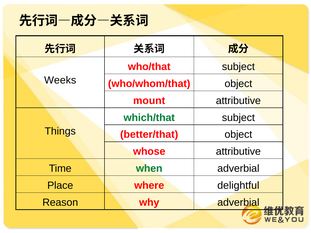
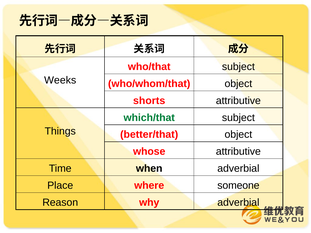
mount: mount -> shorts (149, 101)
when colour: green -> black (149, 169)
delightful: delightful -> someone (238, 186)
